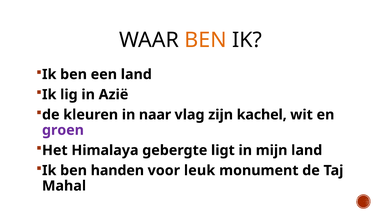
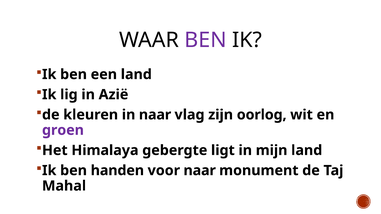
BEN colour: orange -> purple (206, 40)
kachel: kachel -> oorlog (262, 115)
voor leuk: leuk -> naar (200, 171)
